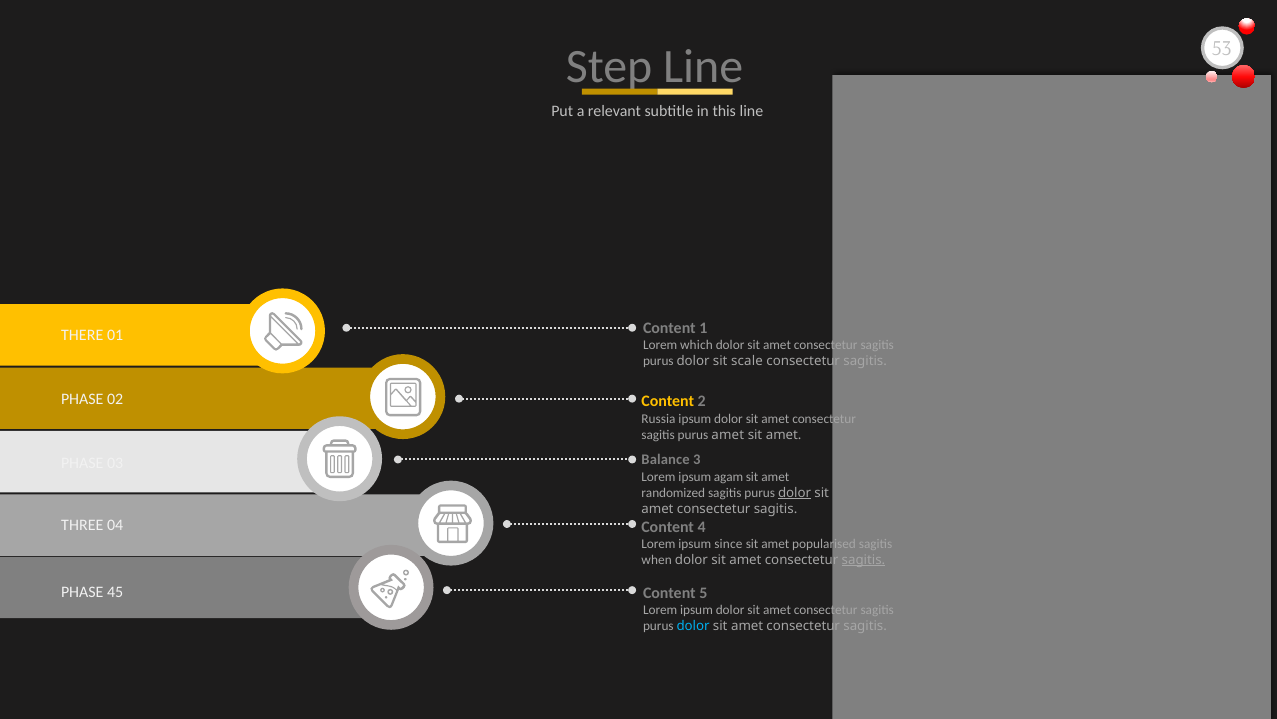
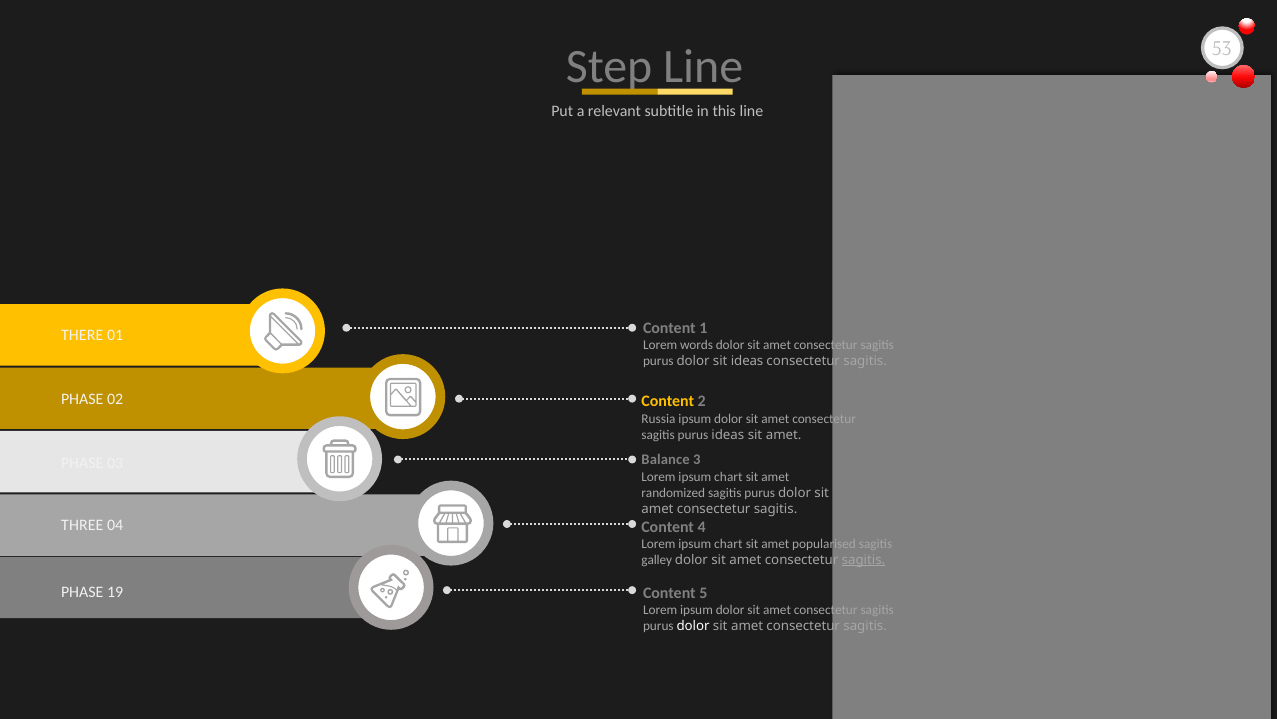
which: which -> words (697, 345)
sit scale: scale -> ideas (747, 361)
purus amet: amet -> ideas (728, 434)
agam: agam -> chart (728, 476)
dolor underline: present -> none (795, 492)
since: since -> chart (728, 544)
when: when -> galley (657, 560)
45: 45 -> 19 (115, 592)
dolor colour: light blue -> white (693, 626)
